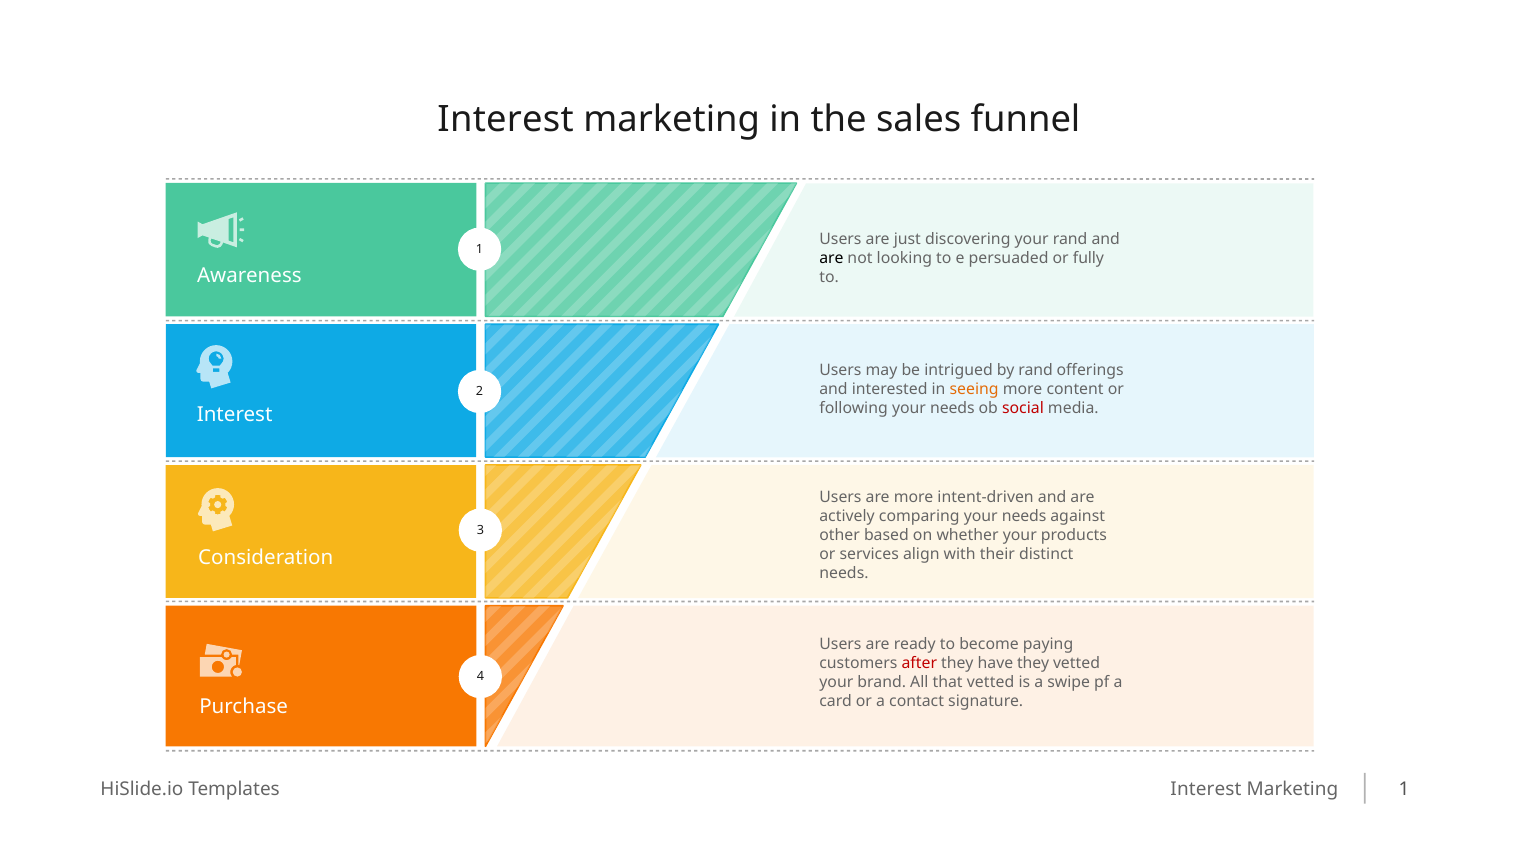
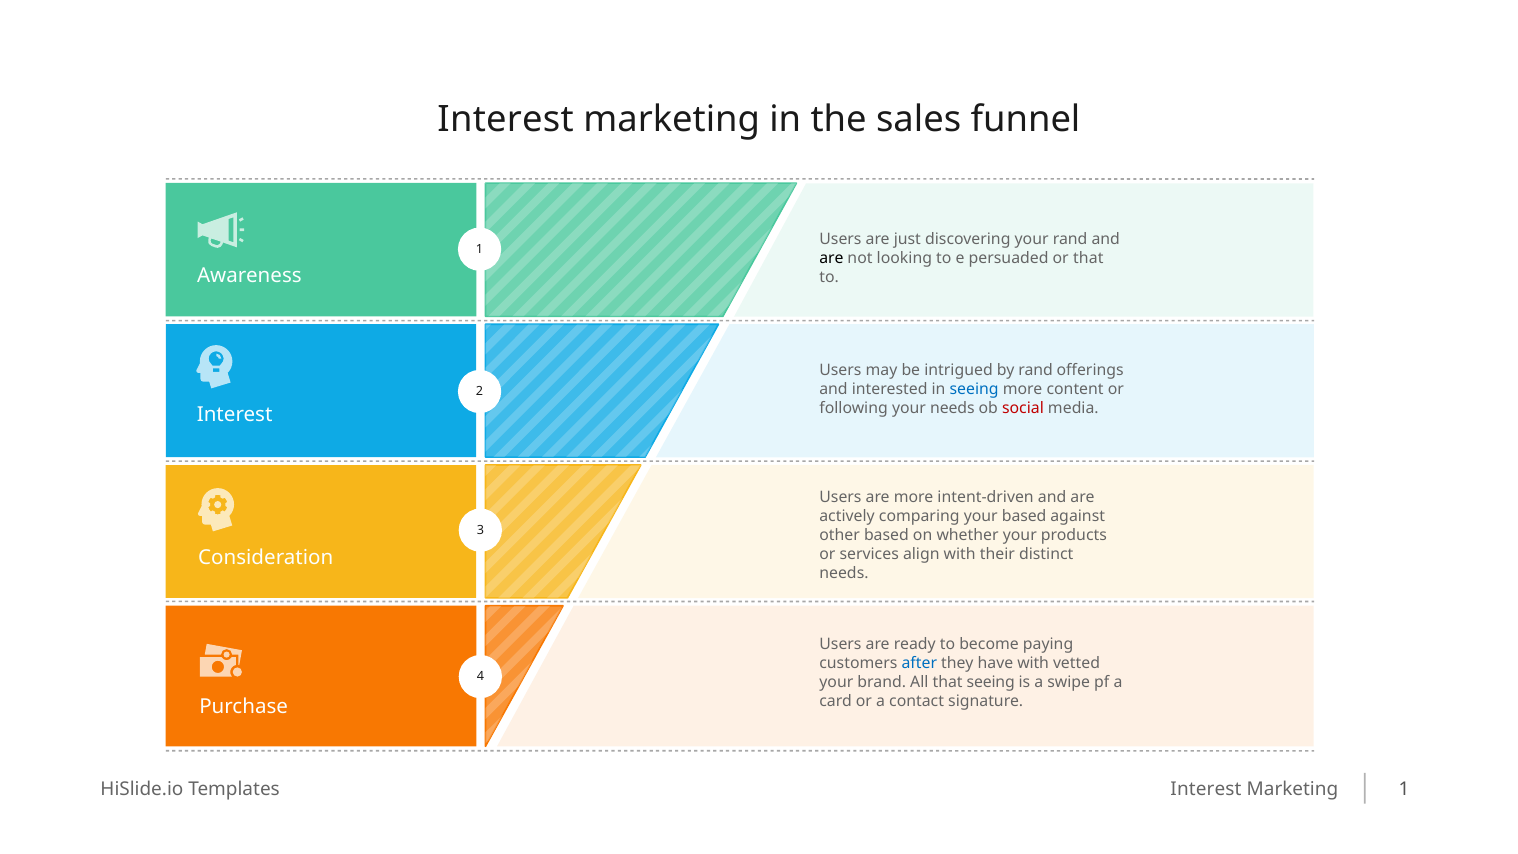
or fully: fully -> that (1088, 259)
seeing colour: orange -> blue (974, 389)
comparing your needs: needs -> based (1024, 517)
after colour: red -> blue (919, 663)
have they: they -> with (1033, 663)
that vetted: vetted -> seeing (991, 682)
